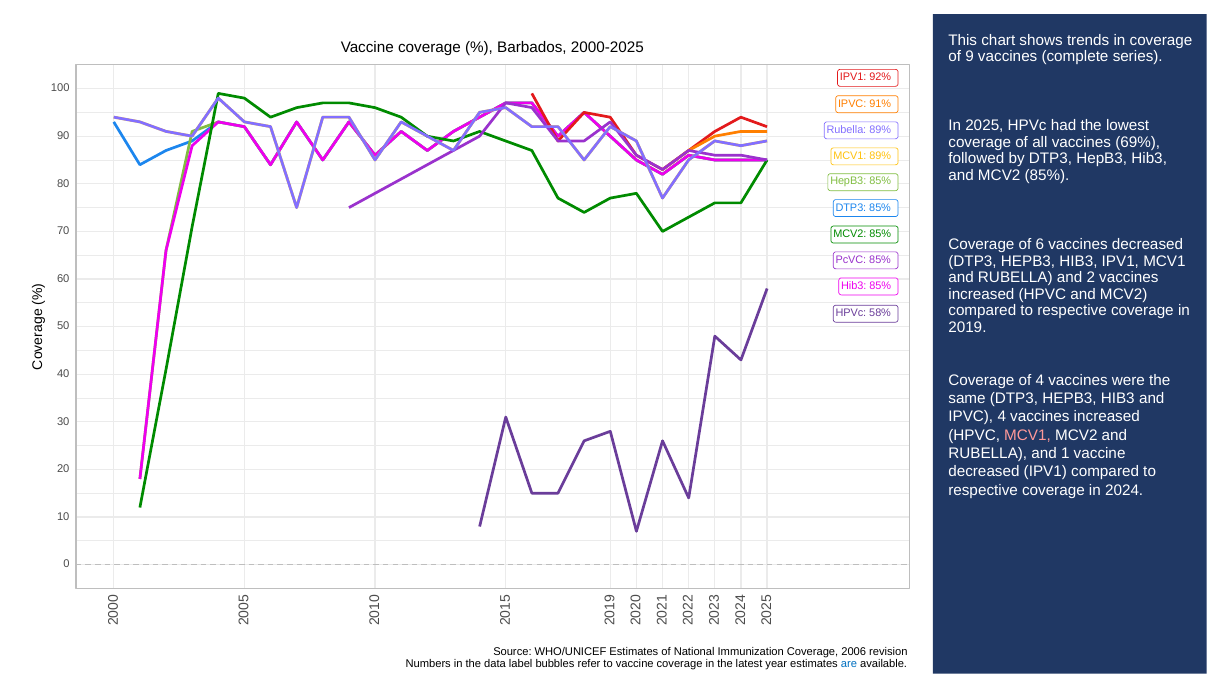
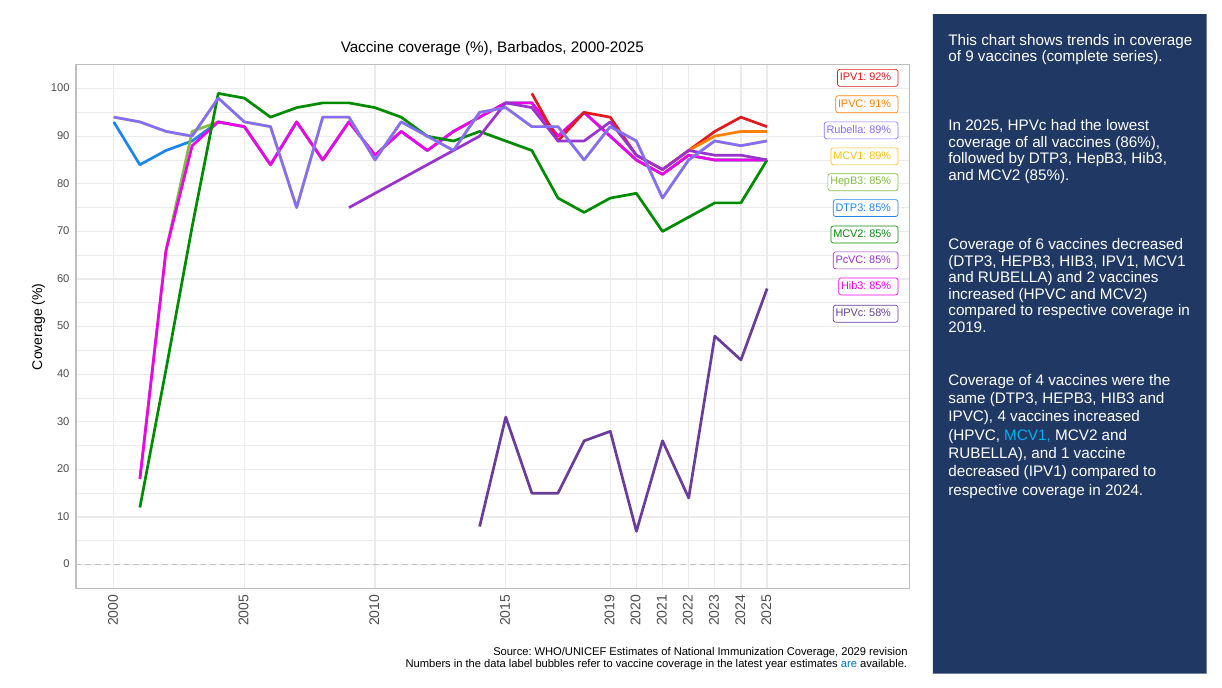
69%: 69% -> 86% (1138, 142)
MCV1 colour: pink -> light blue (1028, 435)
2006: 2006 -> 2029 (854, 651)
